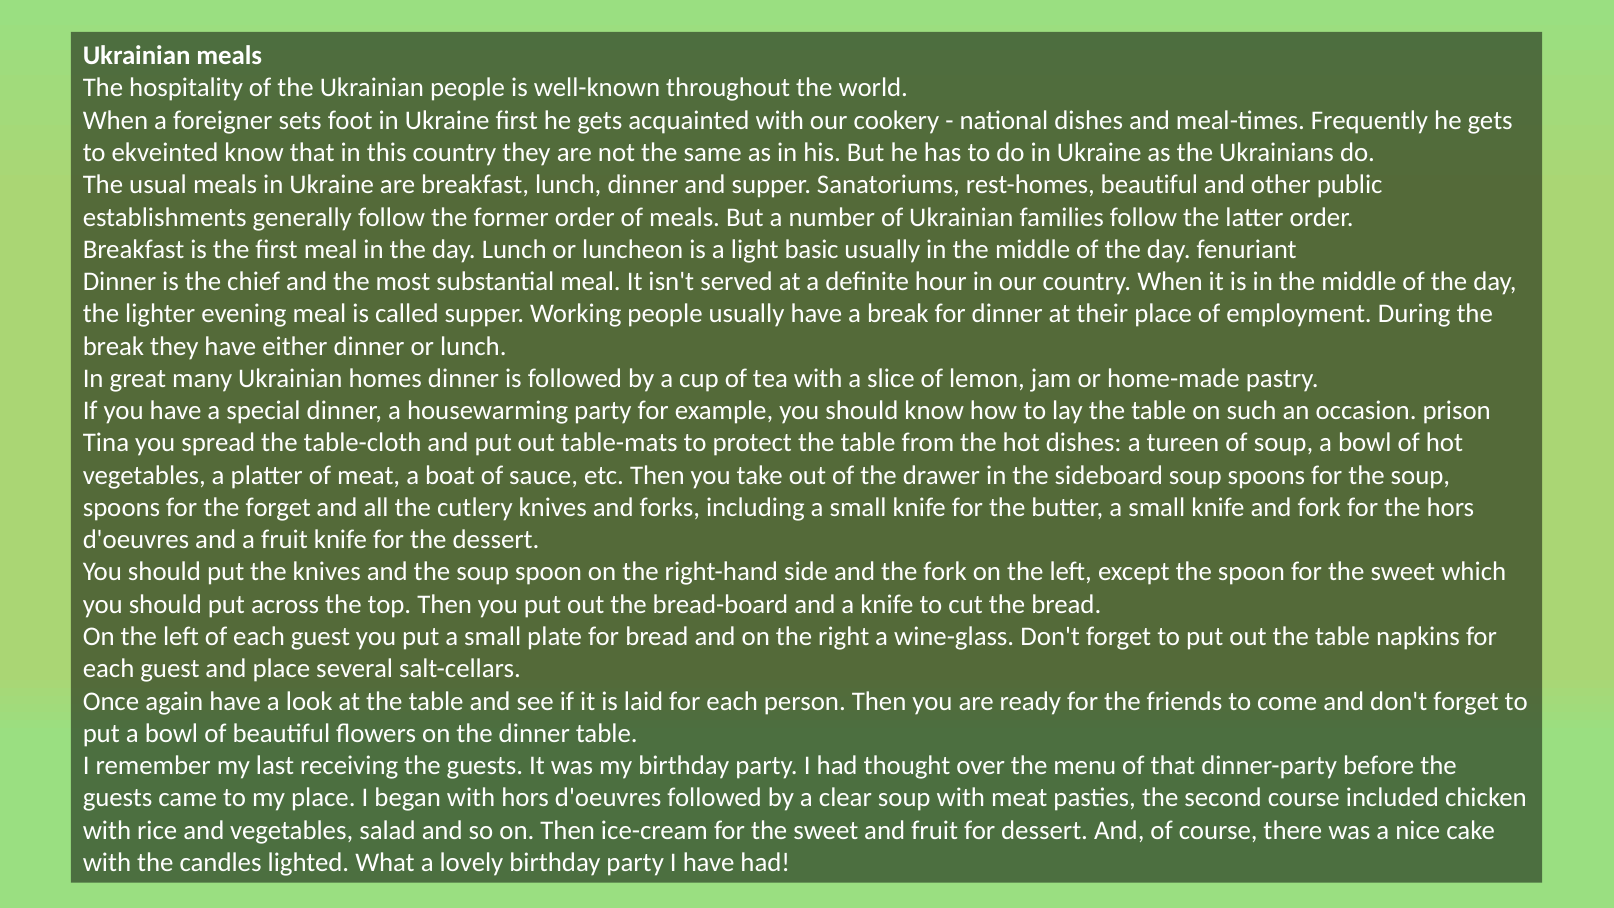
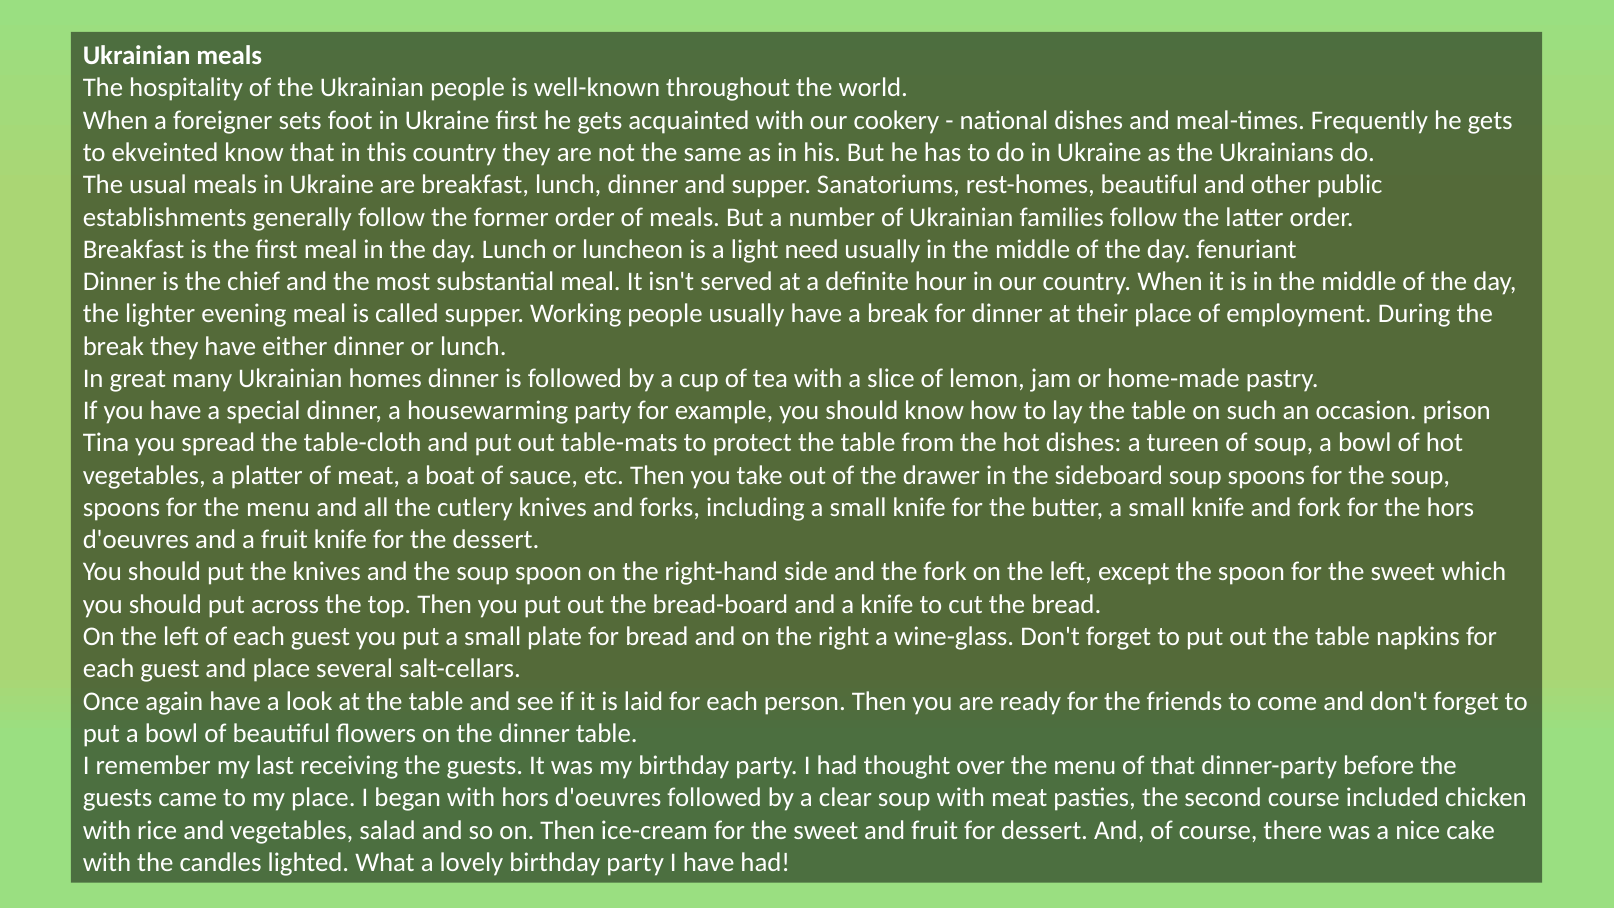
basic: basic -> need (812, 249)
for the forget: forget -> menu (278, 507)
